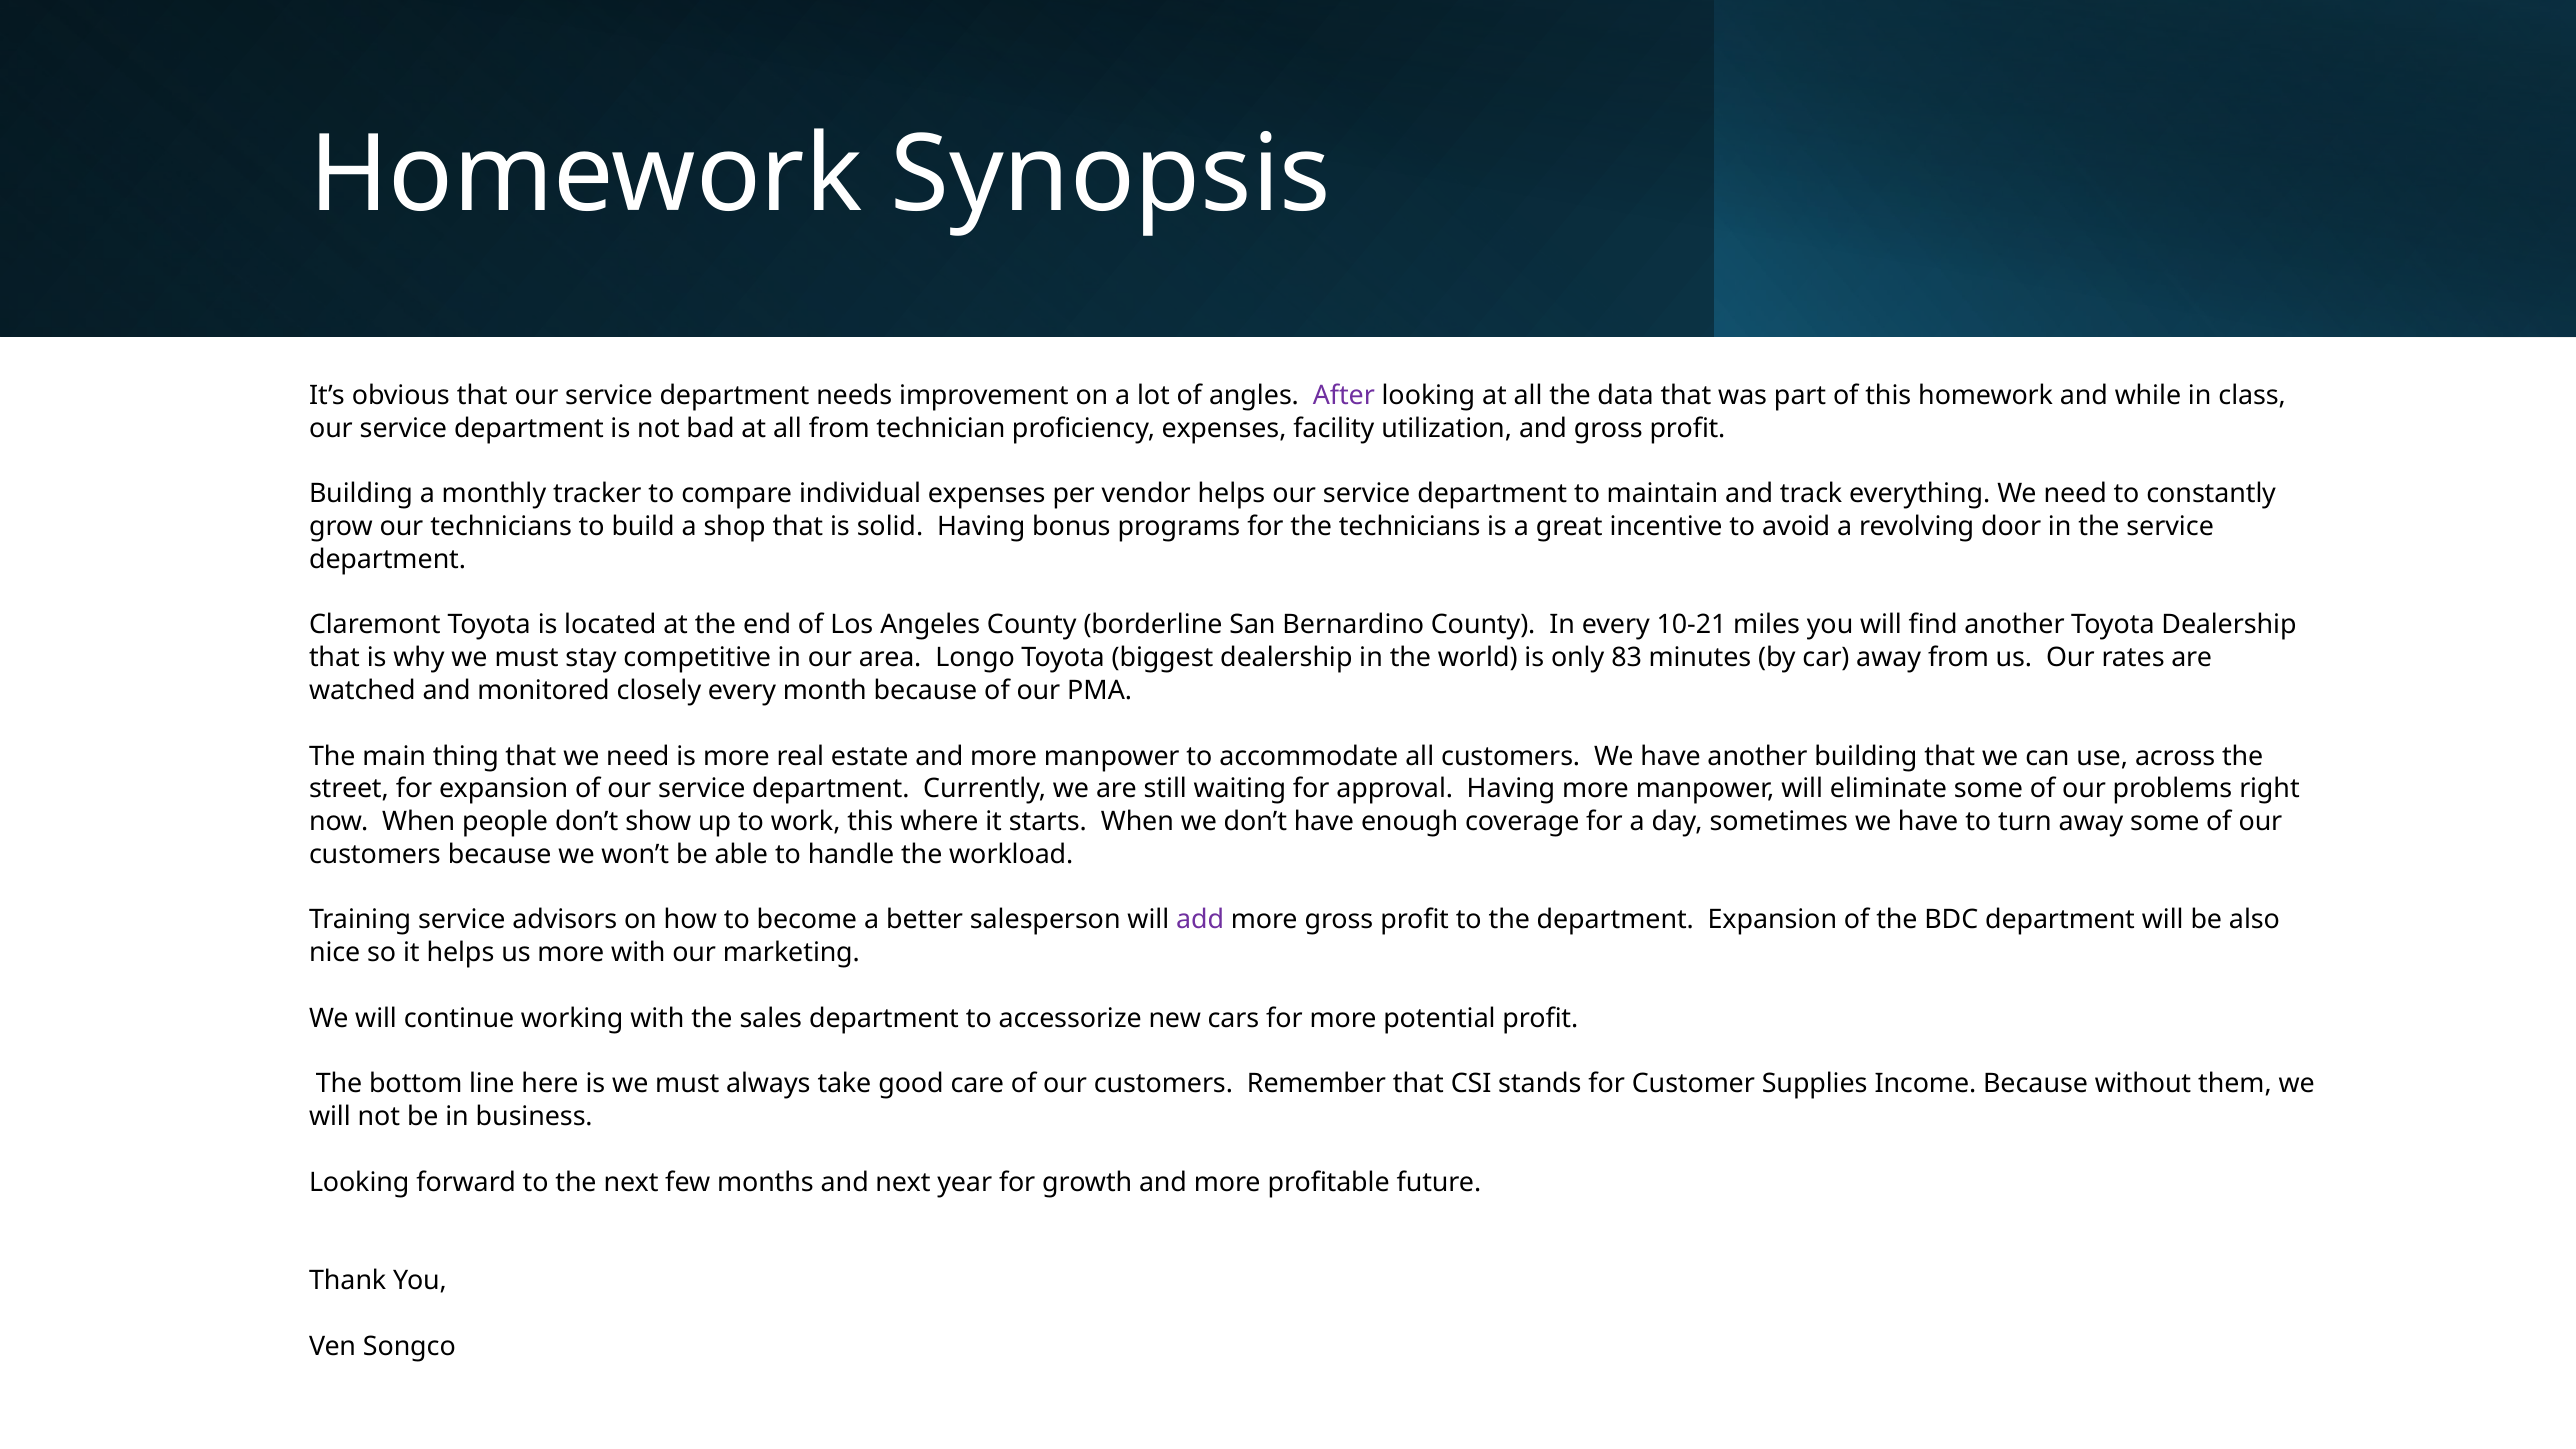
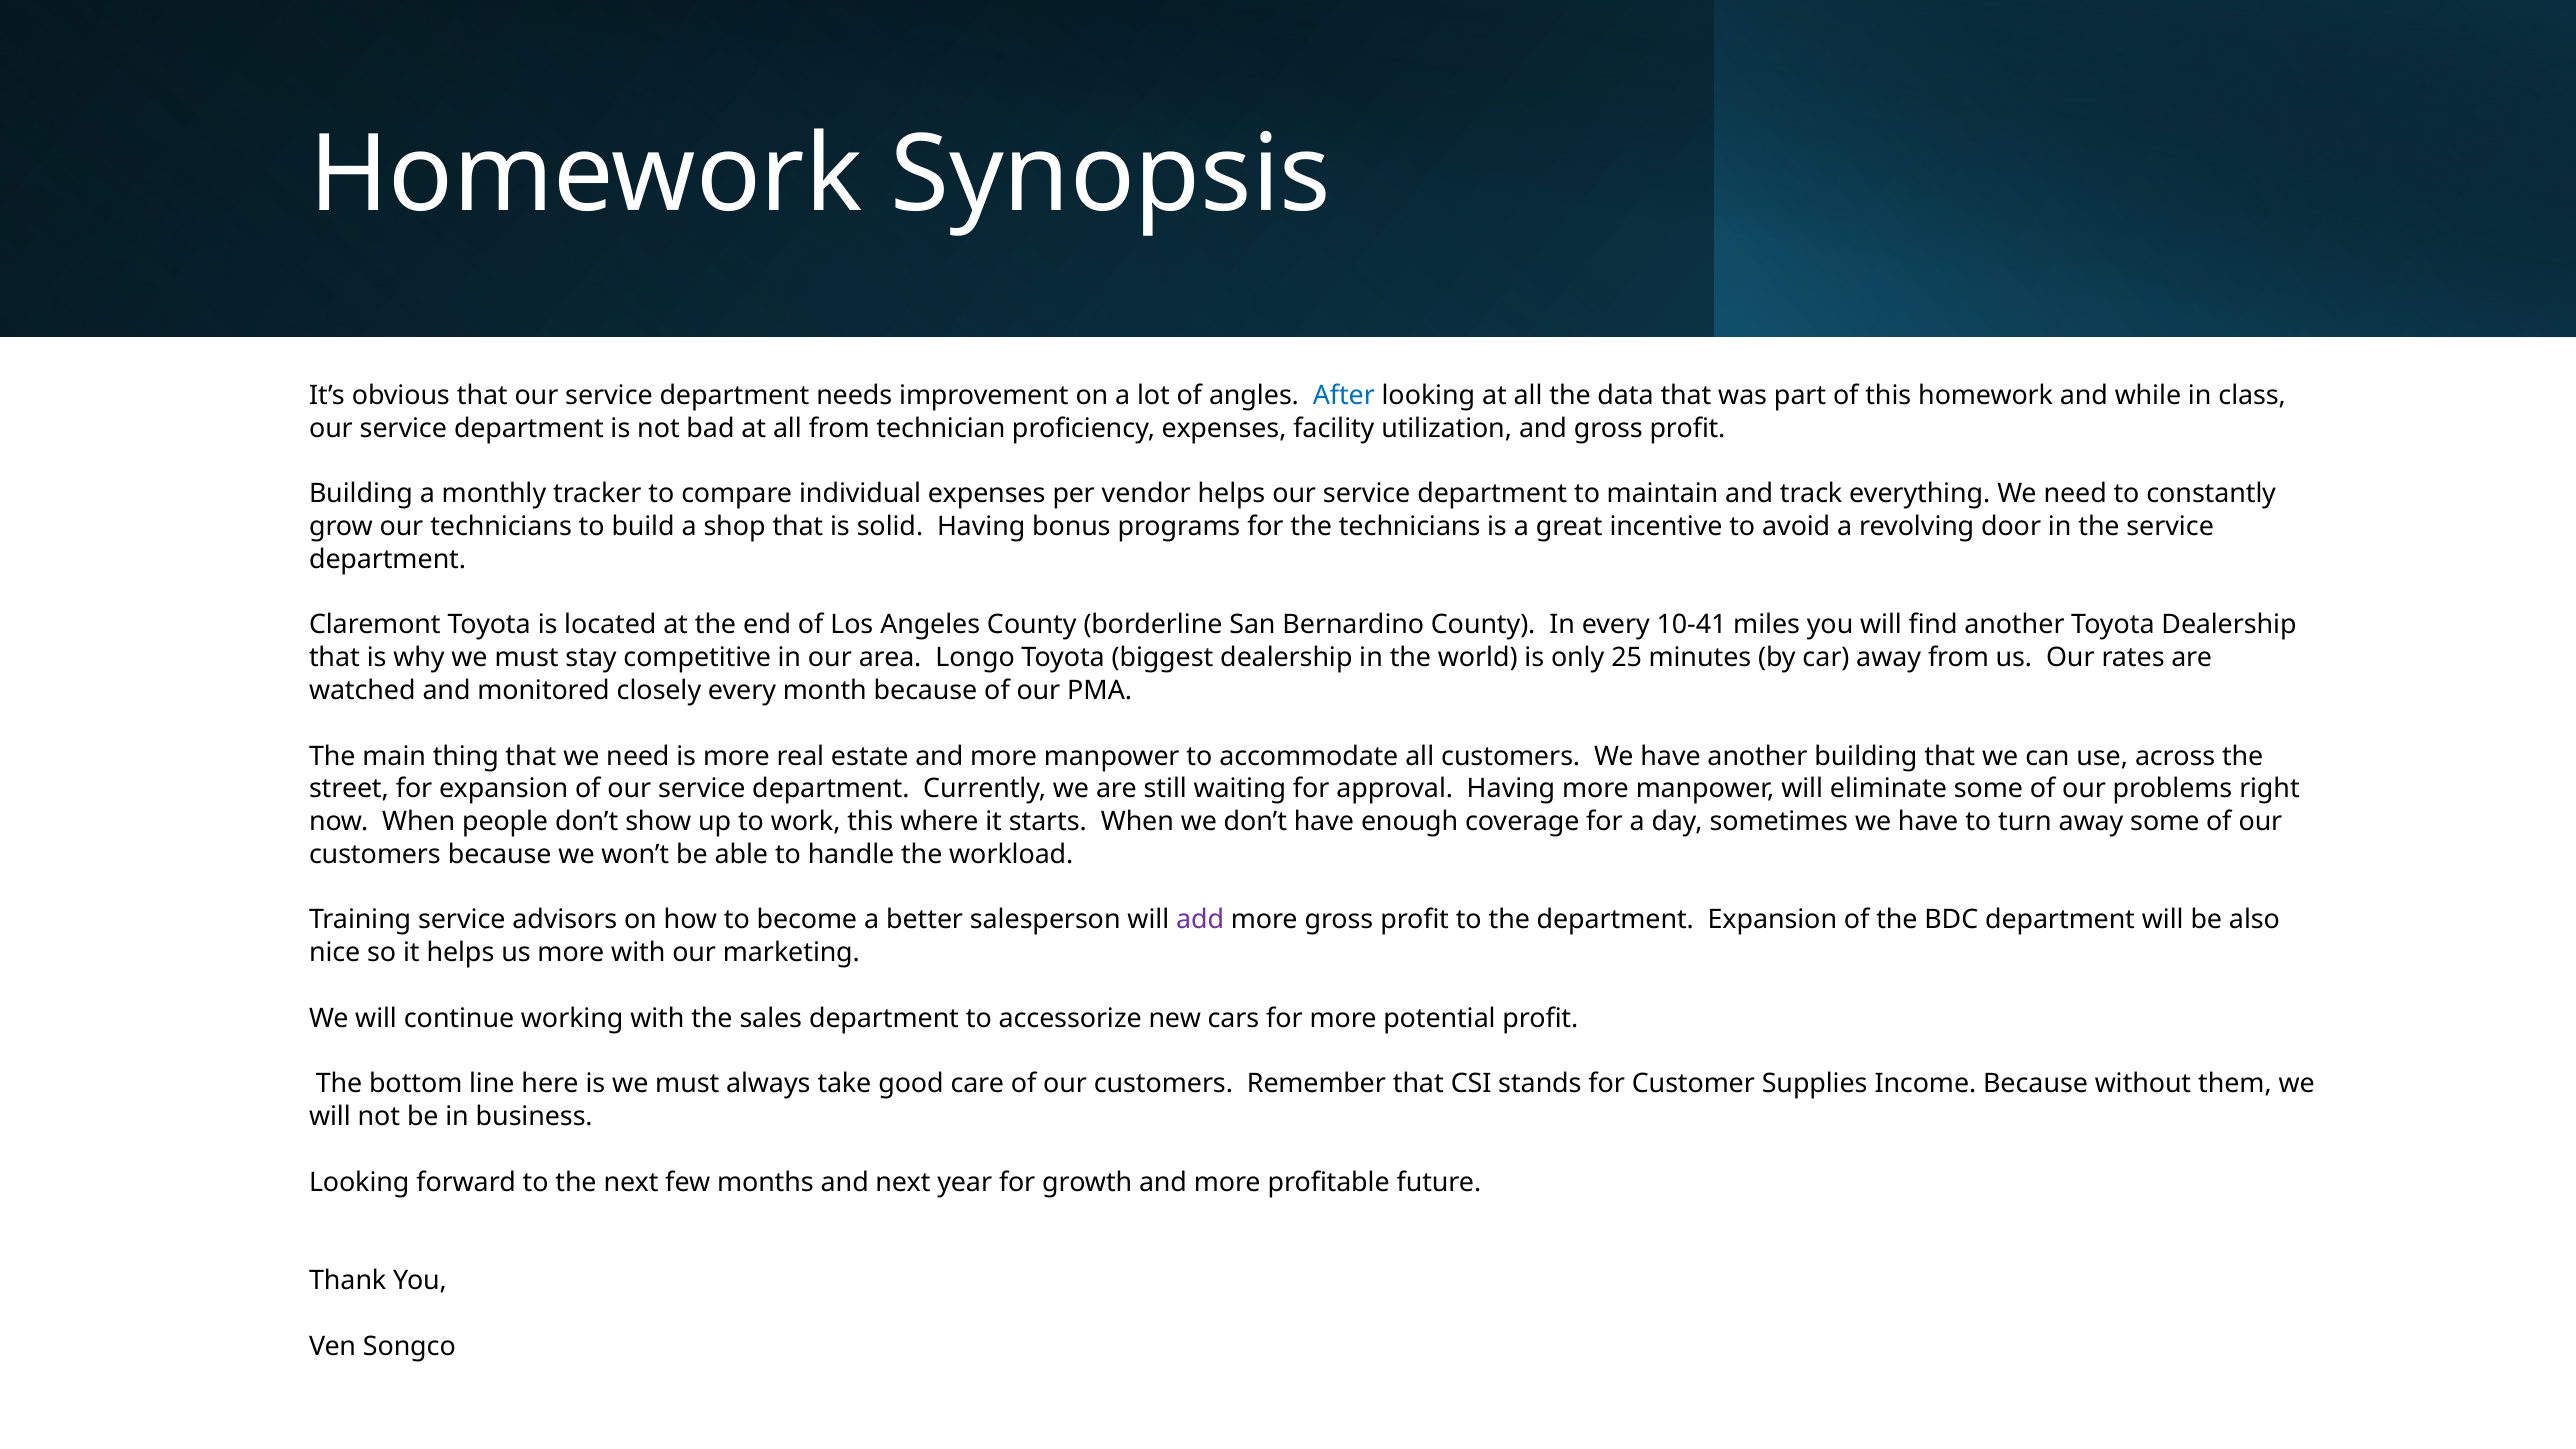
After colour: purple -> blue (1344, 396)
10-21: 10-21 -> 10-41 (1692, 625)
83: 83 -> 25 (1627, 658)
